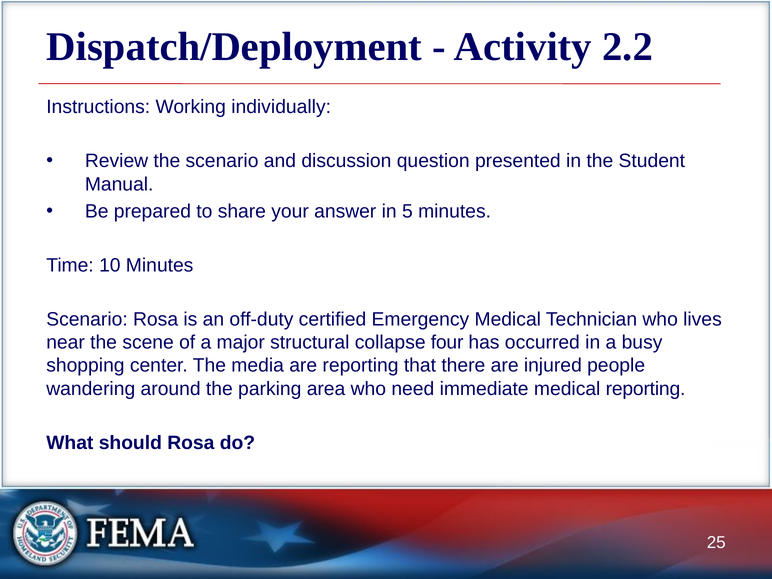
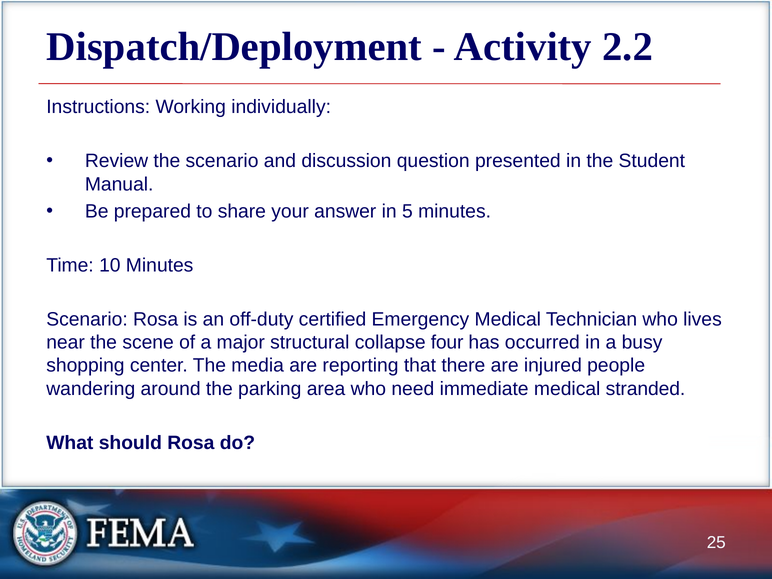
medical reporting: reporting -> stranded (645, 389)
